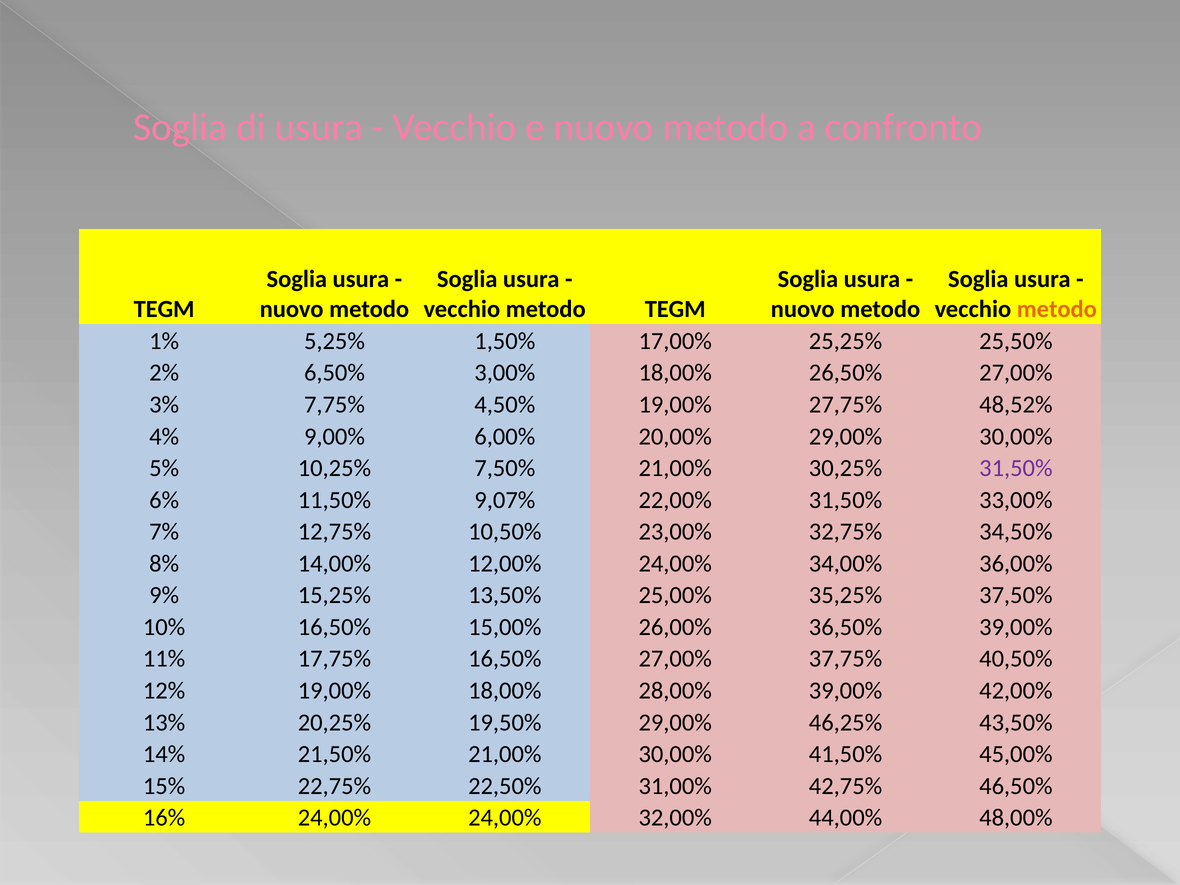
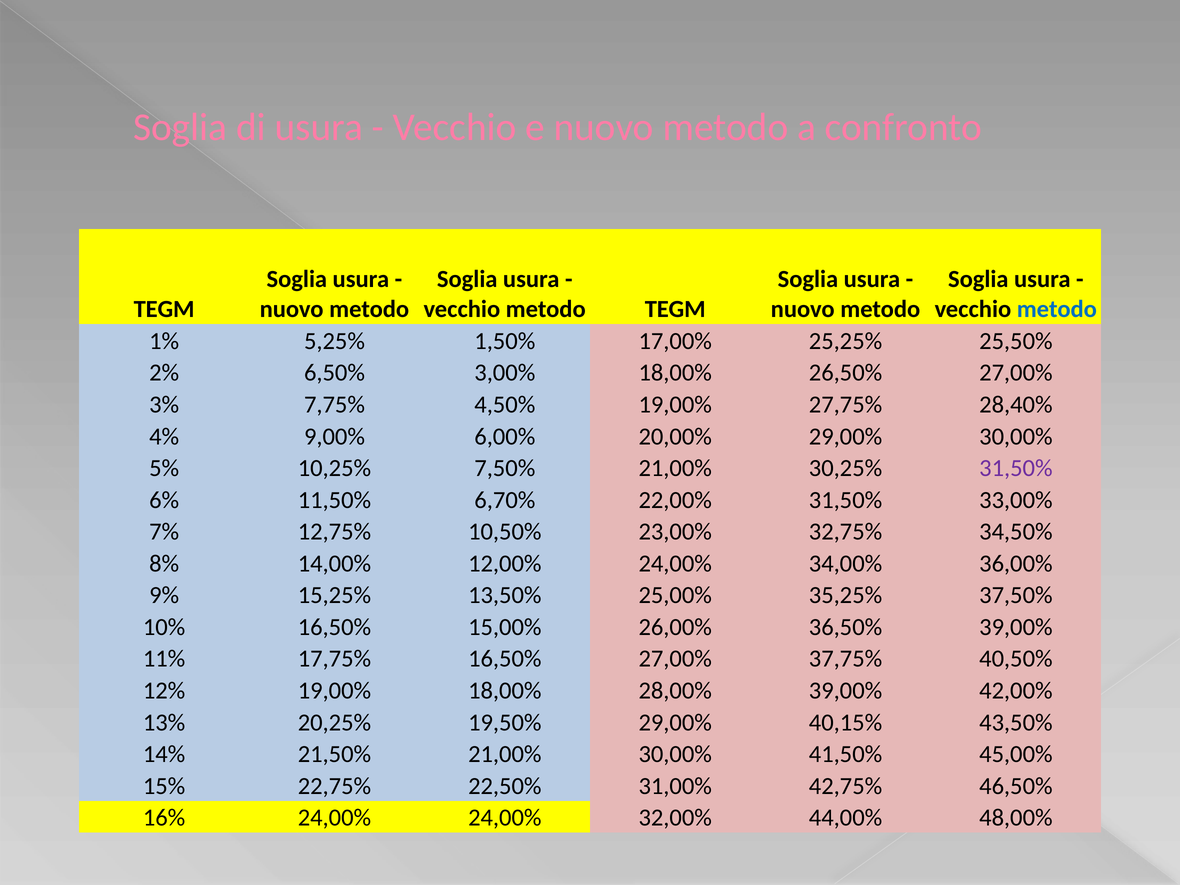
metodo colour: orange -> blue (1057, 309)
48,52%: 48,52% -> 28,40% (1016, 405)
9,07%: 9,07% -> 6,70% (505, 500)
46,25%: 46,25% -> 40,15% (846, 722)
